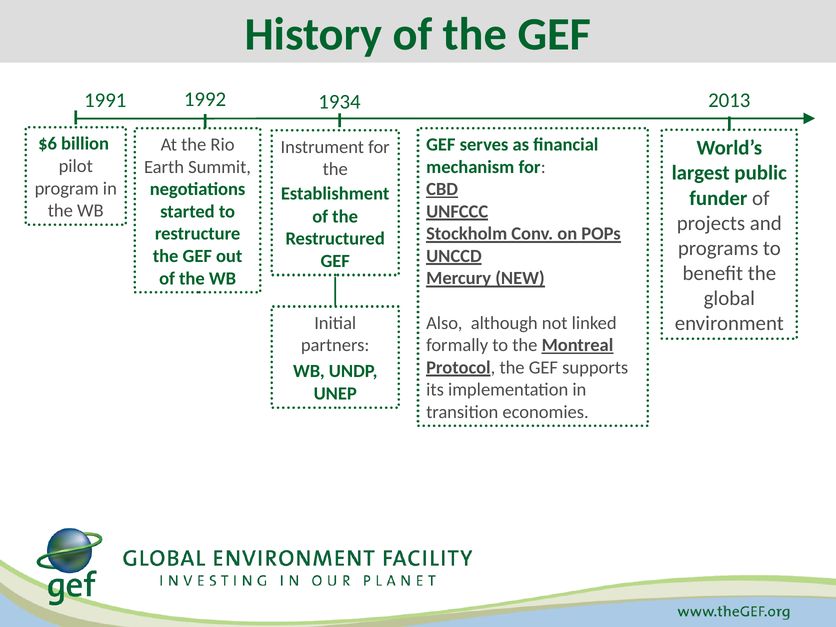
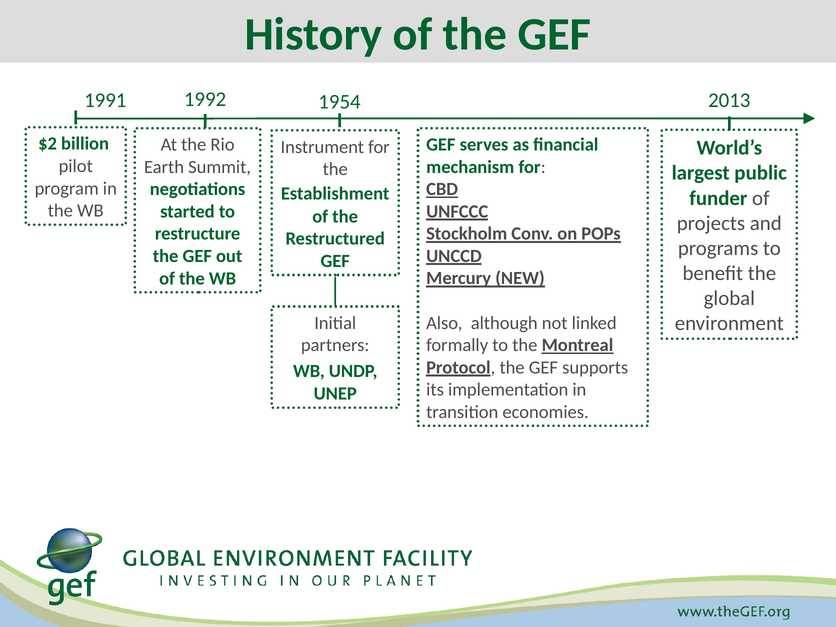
1934: 1934 -> 1954 (340, 102)
$6: $6 -> $2 (48, 144)
